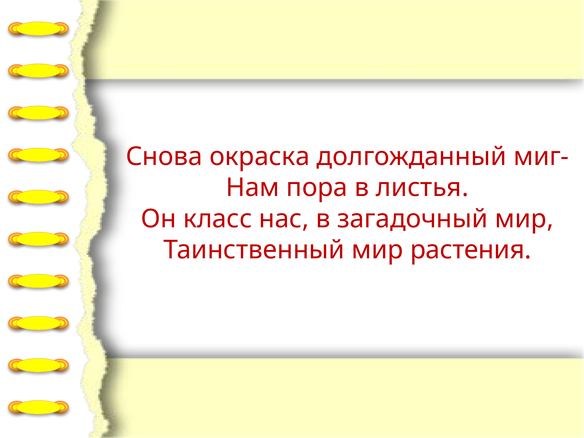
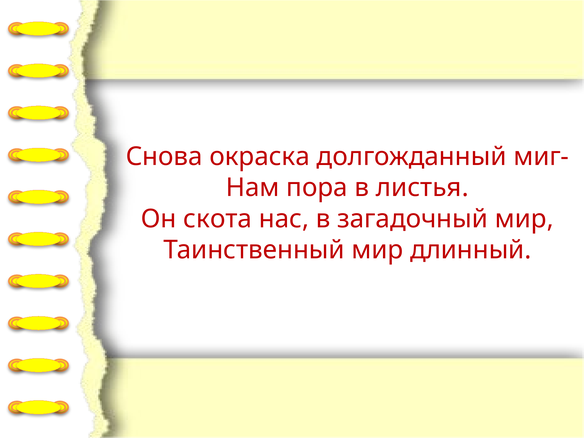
класс: класс -> скота (218, 219)
растения: растения -> длинный (471, 250)
